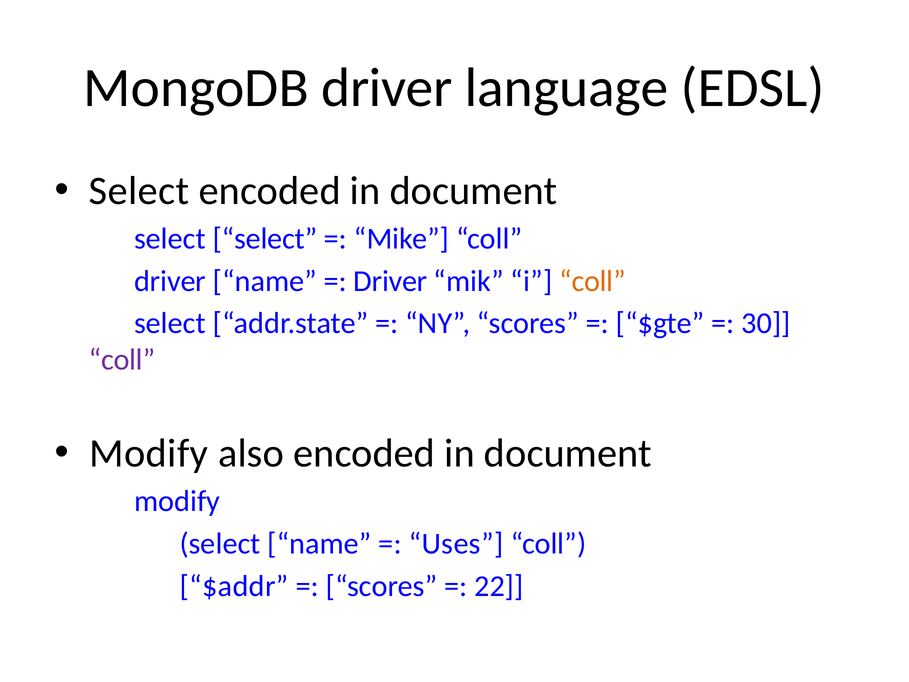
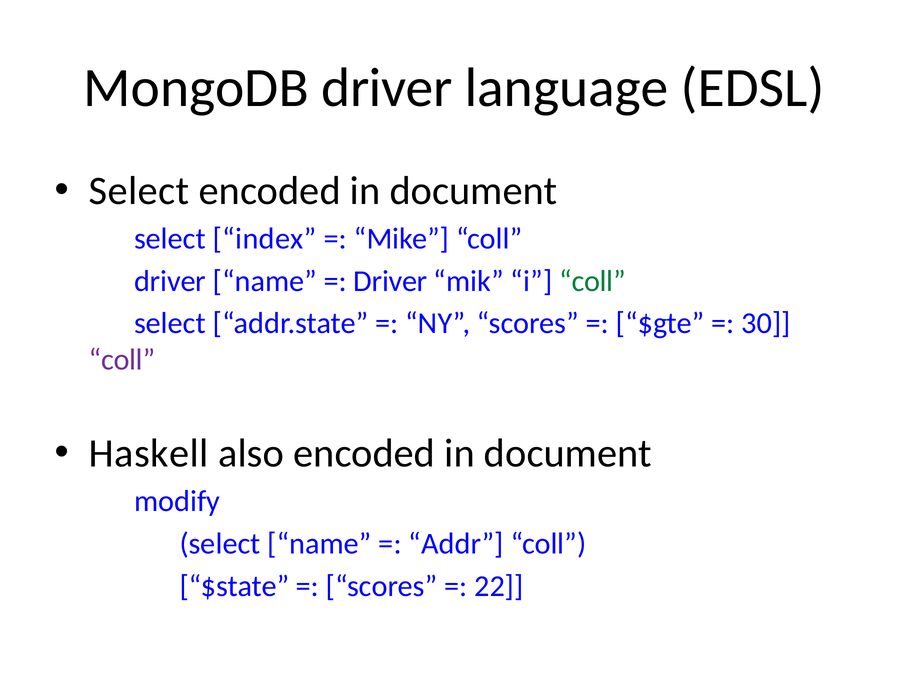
select select: select -> index (265, 239)
coll colour: orange -> green (592, 281)
Modify: Modify -> Haskell (149, 453)
Uses: Uses -> Addr (456, 544)
$addr: $addr -> $state (234, 586)
